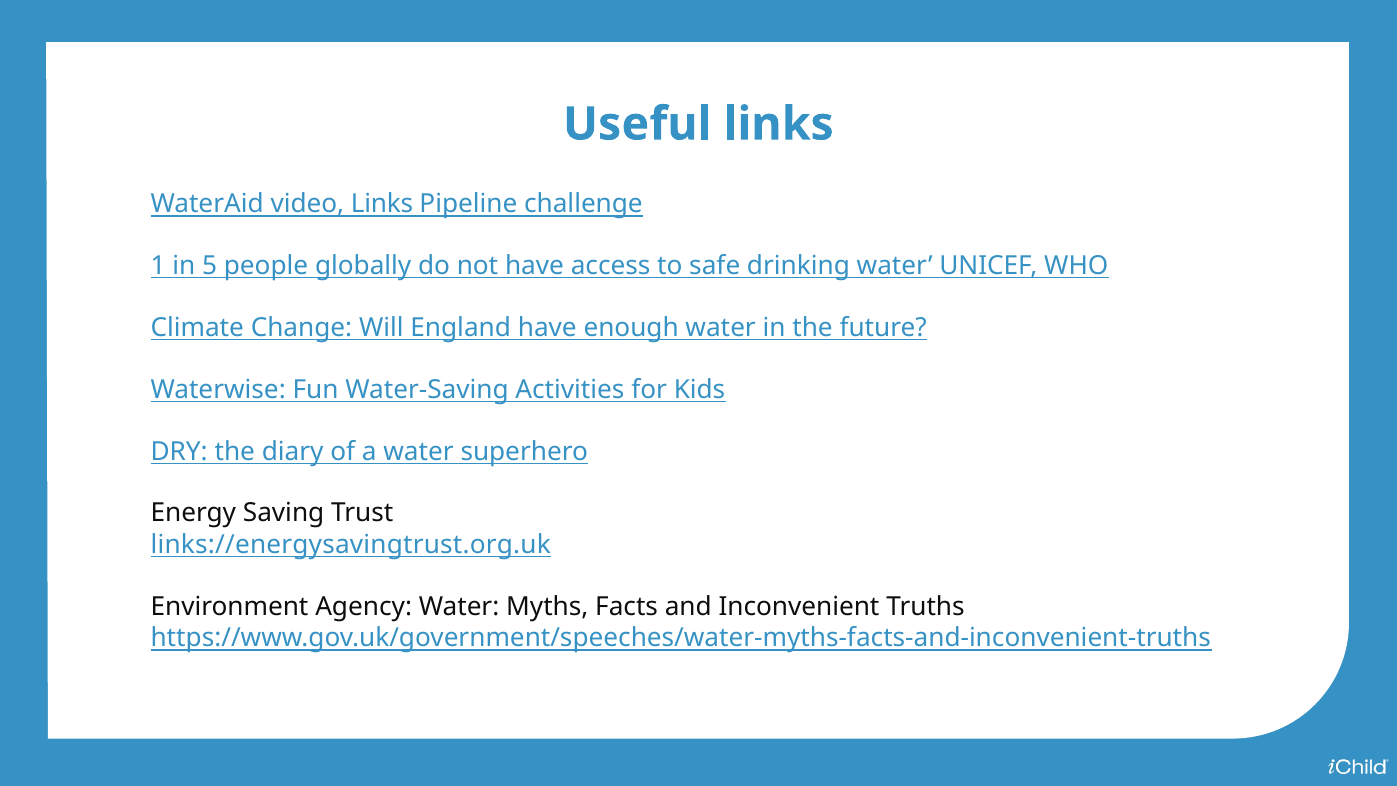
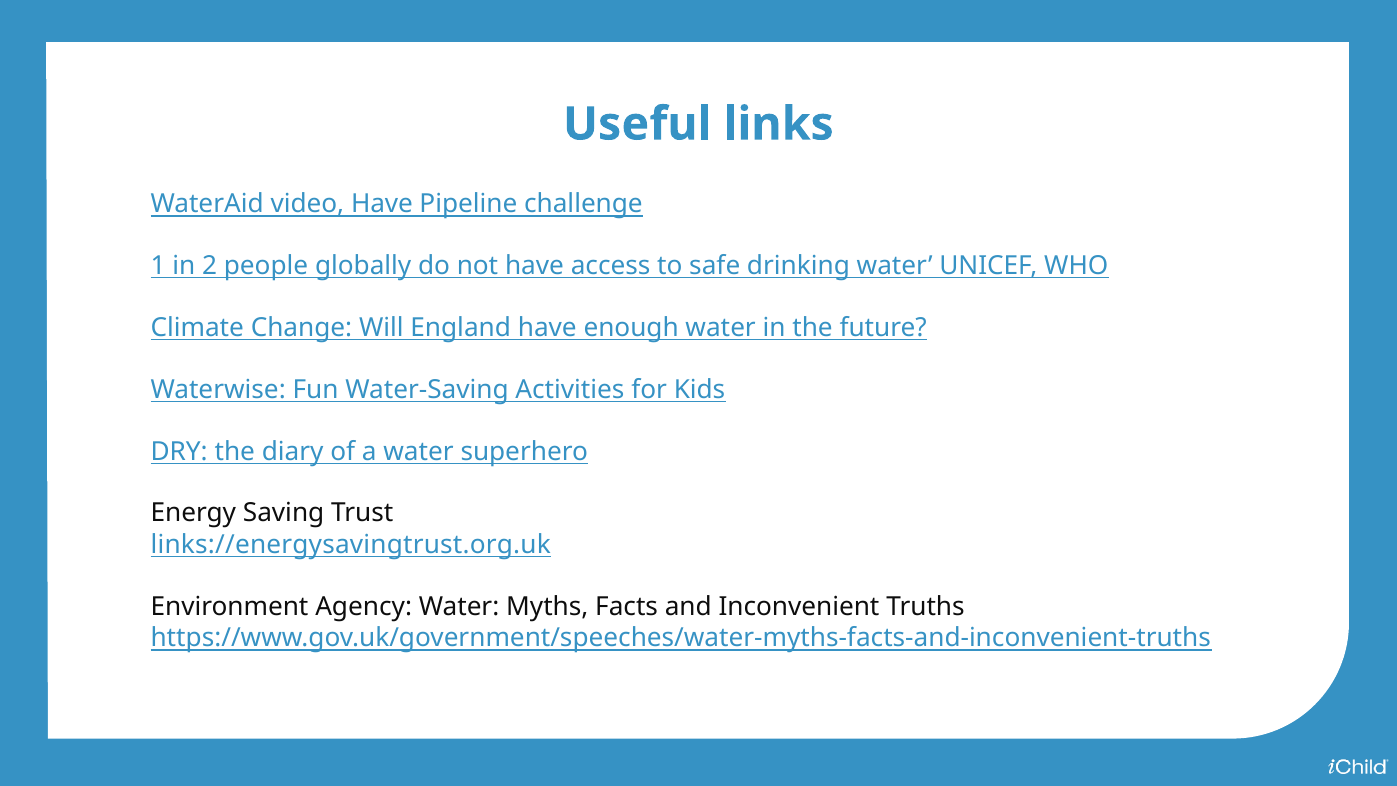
video Links: Links -> Have (382, 204)
5: 5 -> 2 (210, 266)
